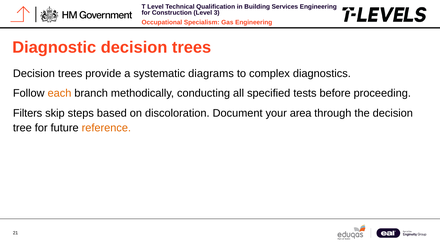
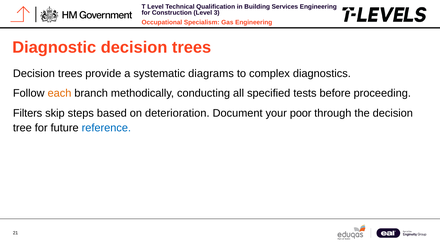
discoloration: discoloration -> deterioration (177, 113)
area: area -> poor (301, 113)
reference colour: orange -> blue (106, 128)
